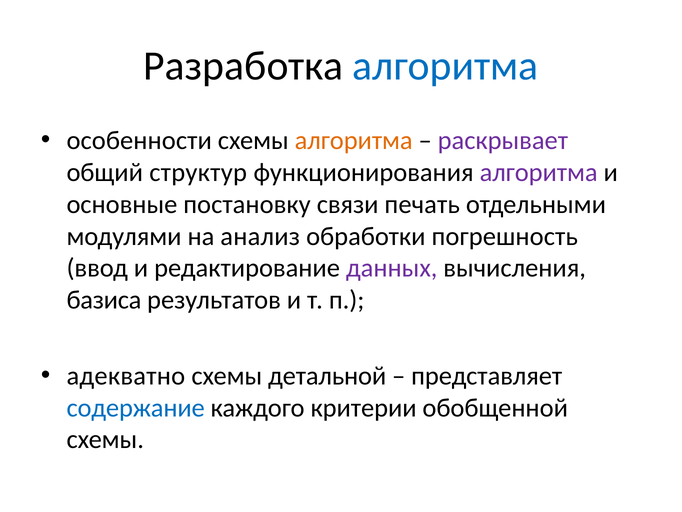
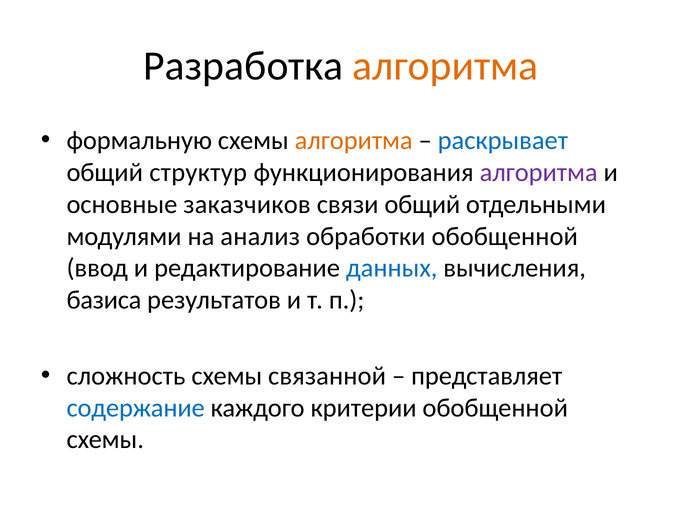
алгоритма colour: blue -> orange (445, 66)
особенности: особенности -> формальную (139, 141)
раскрывает colour: purple -> blue (503, 141)
постановку: постановку -> заказчиков (247, 204)
связи печать: печать -> общий (422, 204)
обработки погрешность: погрешность -> обобщенной (505, 236)
данных colour: purple -> blue (392, 268)
адекватно: адекватно -> сложность (126, 376)
детальной: детальной -> связанной (327, 376)
